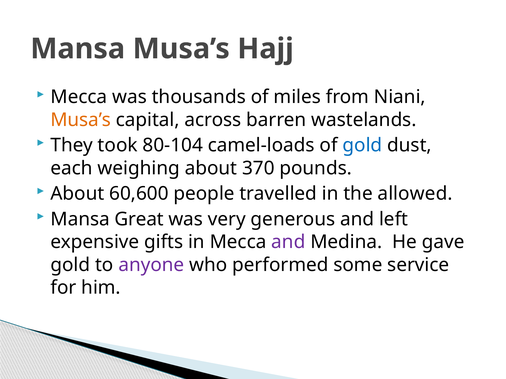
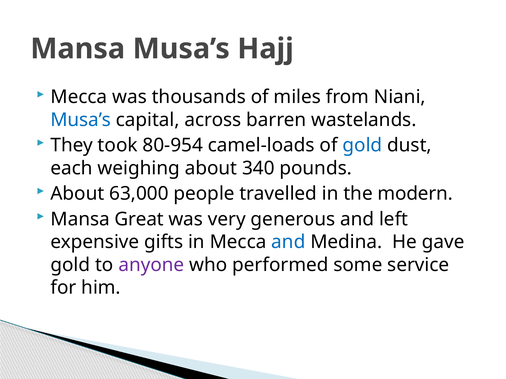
Musa’s colour: orange -> blue (81, 120)
80-104: 80-104 -> 80-954 (173, 146)
370: 370 -> 340 (258, 168)
60,600: 60,600 -> 63,000 (139, 194)
allowed: allowed -> modern (415, 194)
and colour: purple -> blue (288, 242)
